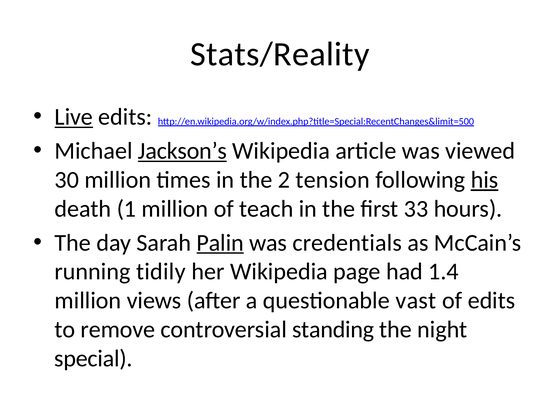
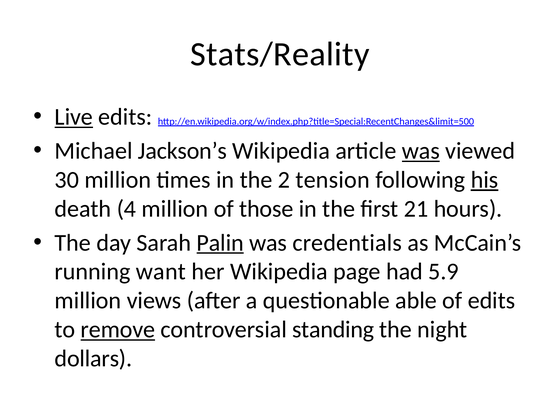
Jackson’s underline: present -> none (182, 151)
was underline: none -> present (421, 151)
1: 1 -> 4 (126, 209)
teach: teach -> those (266, 209)
33: 33 -> 21 (416, 209)
tidily: tidily -> want (161, 272)
1.4: 1.4 -> 5.9 (443, 272)
vast: vast -> able (416, 301)
remove underline: none -> present (118, 330)
special: special -> dollars (93, 359)
